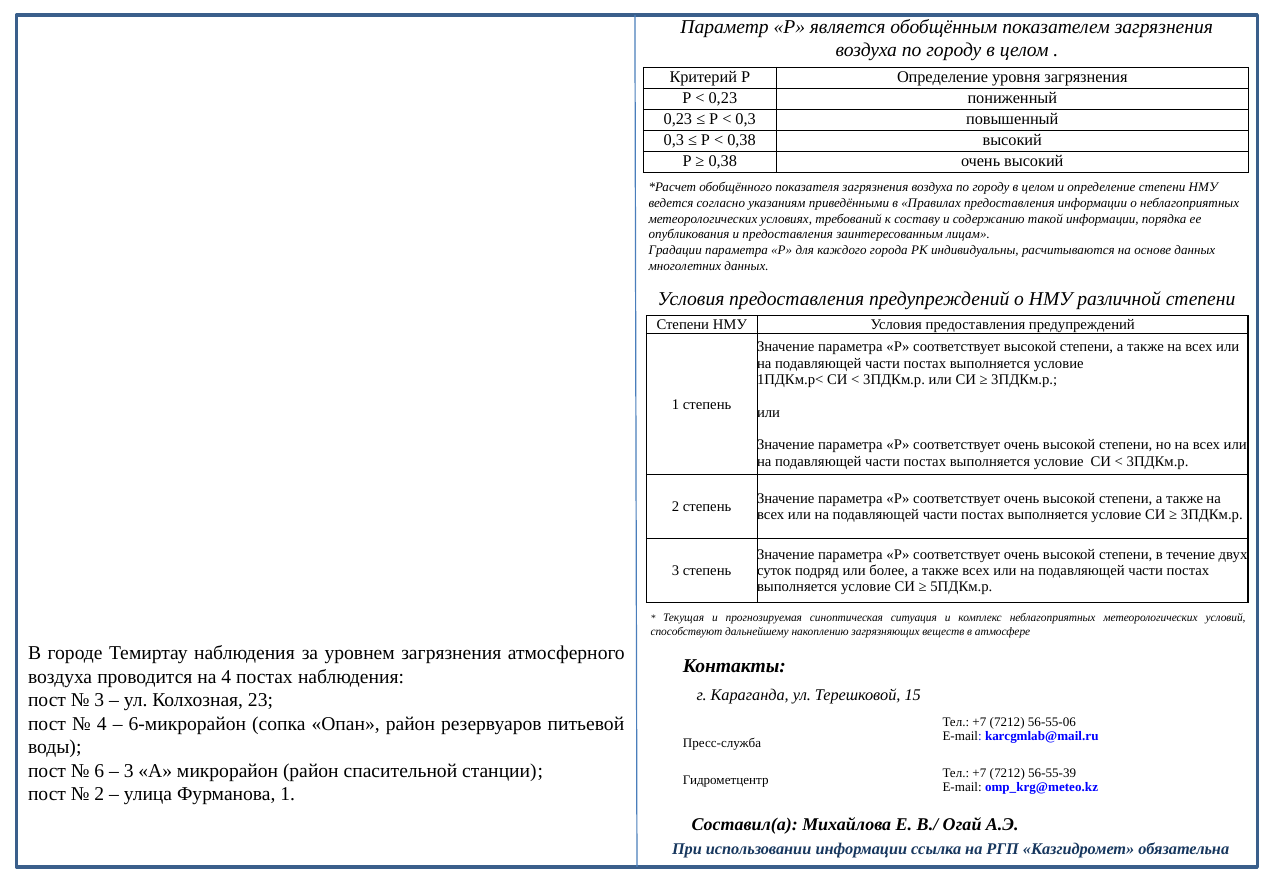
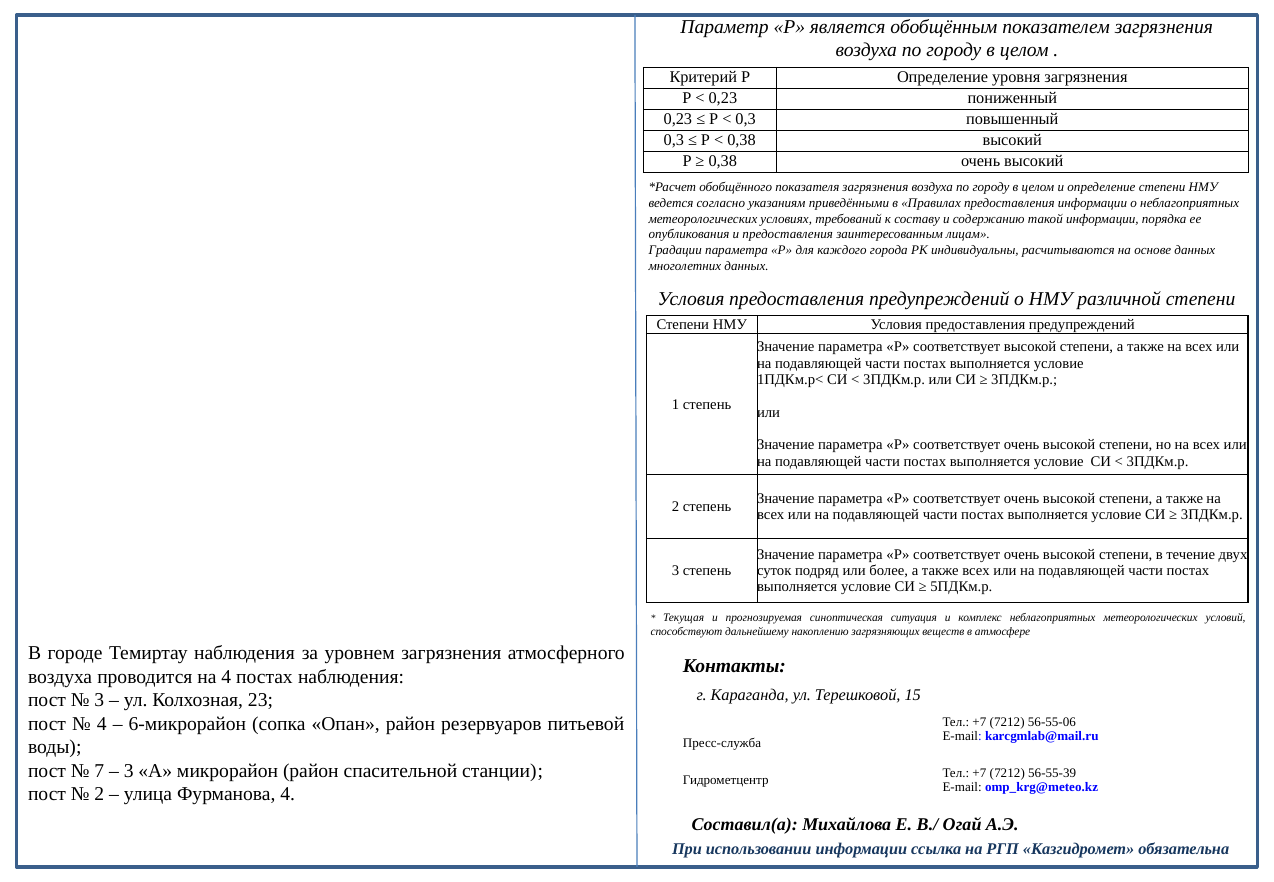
6: 6 -> 7 (99, 771)
Фурманова 1: 1 -> 4 (288, 795)
